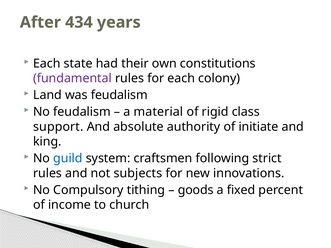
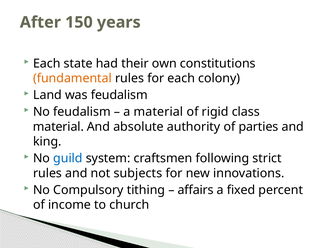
434: 434 -> 150 (79, 22)
fundamental colour: purple -> orange (72, 78)
support: support -> material (58, 127)
initiate: initiate -> parties (258, 127)
goods: goods -> affairs (196, 190)
